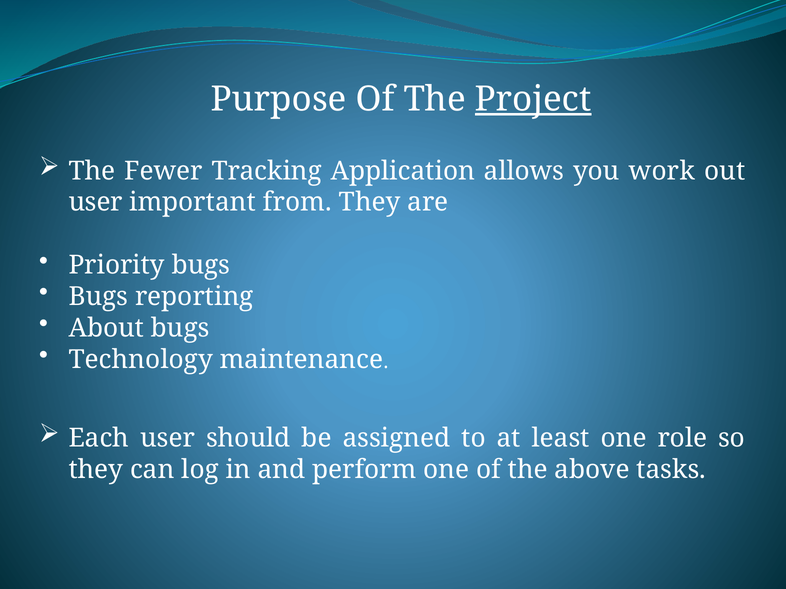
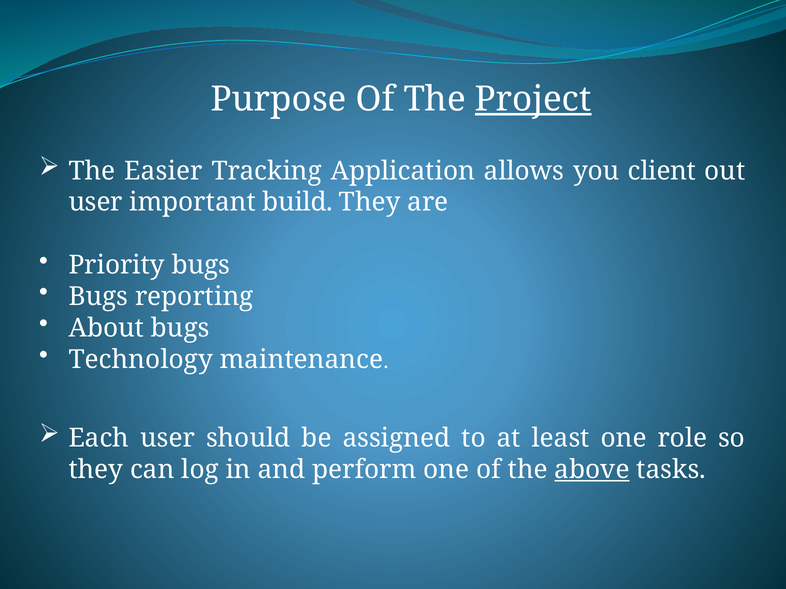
Fewer: Fewer -> Easier (163, 171)
work: work -> client (662, 171)
from: from -> build (298, 203)
above underline: none -> present (592, 470)
